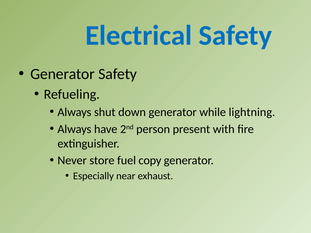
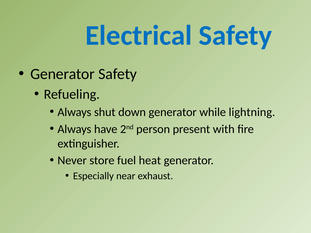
copy: copy -> heat (150, 161)
